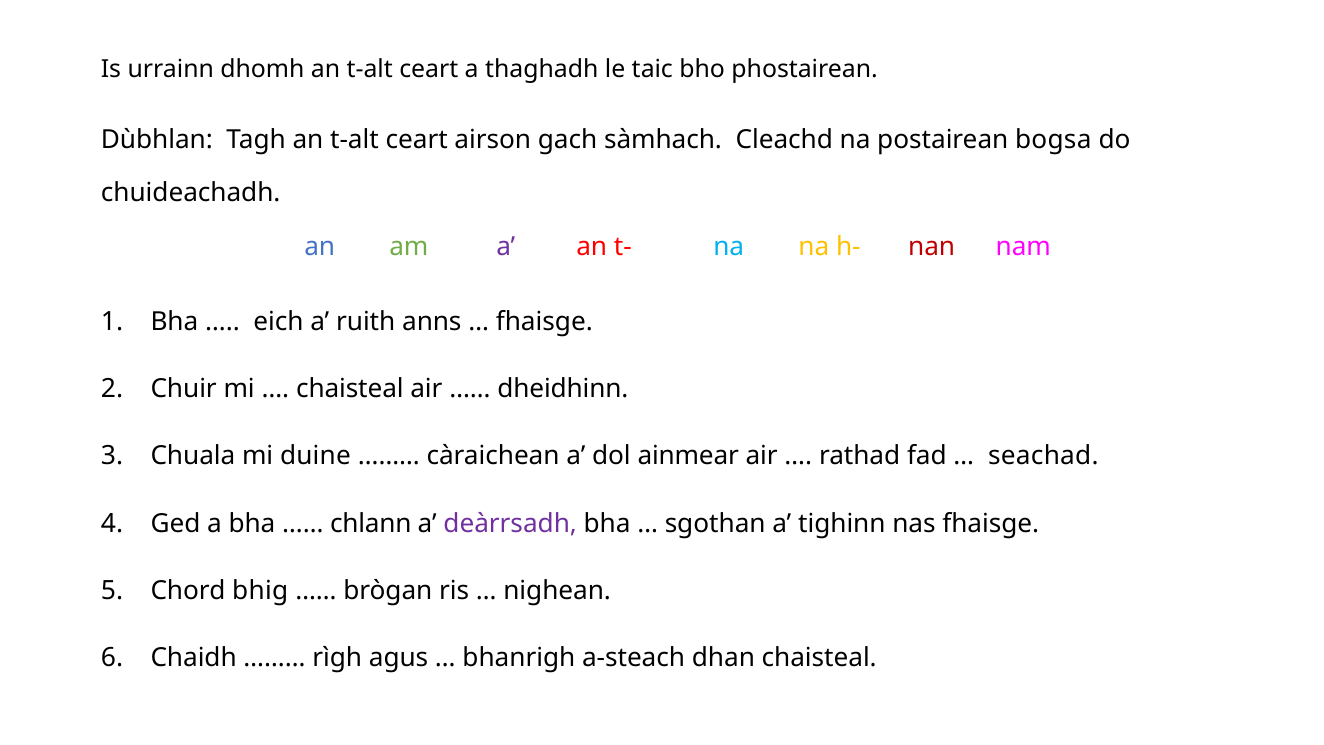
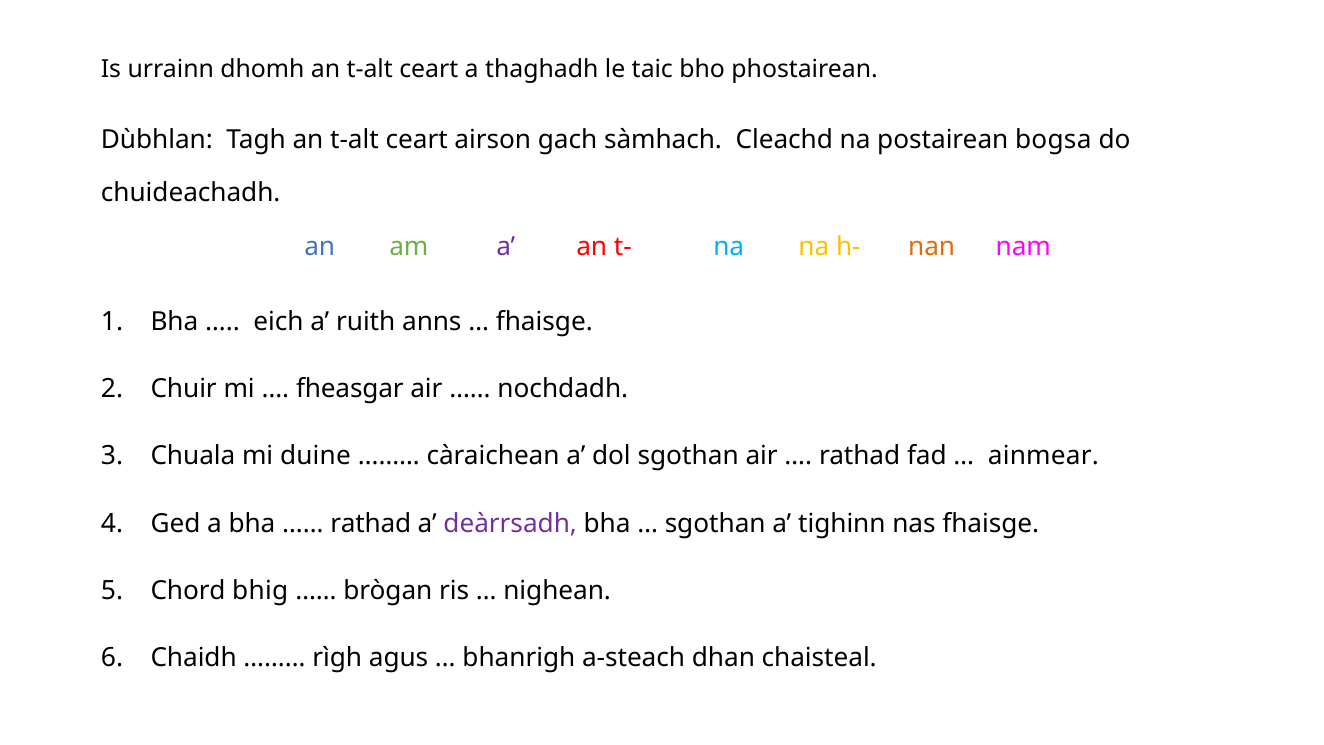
nan colour: red -> orange (932, 246)
chaisteal: chaisteal -> fheasgar (350, 389)
dheidhinn: dheidhinn -> nochdadh (563, 389)
dol ainmear: ainmear -> sgothan (688, 456)
seachad: seachad -> ainmear (1043, 456)
chlann: chlann -> rathad (371, 523)
